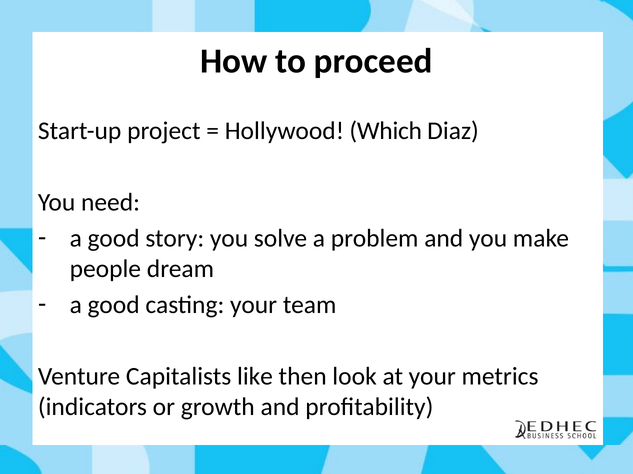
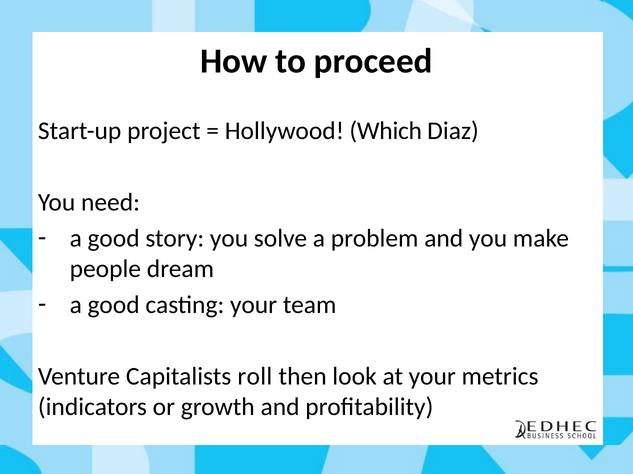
like: like -> roll (255, 377)
